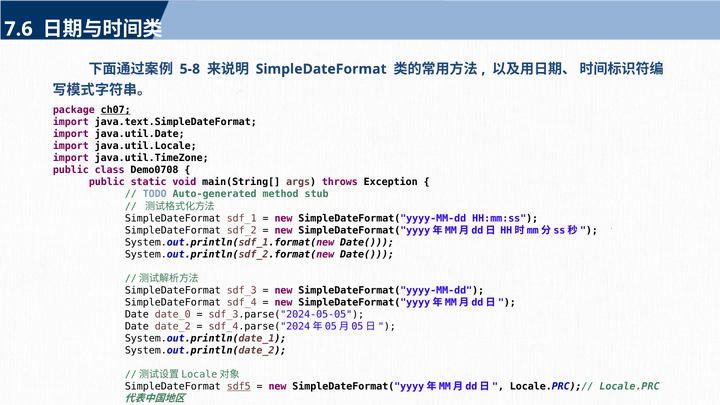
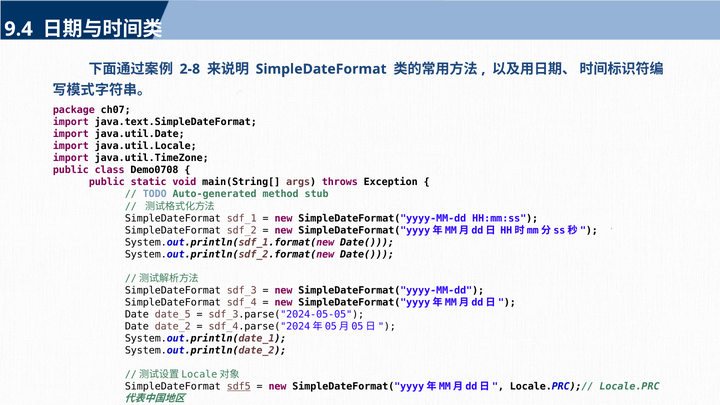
7.6: 7.6 -> 9.4 (18, 29)
5-8: 5-8 -> 2-8 (190, 69)
ch07 underline: present -> none (116, 110)
date_0: date_0 -> date_5 (173, 314)
